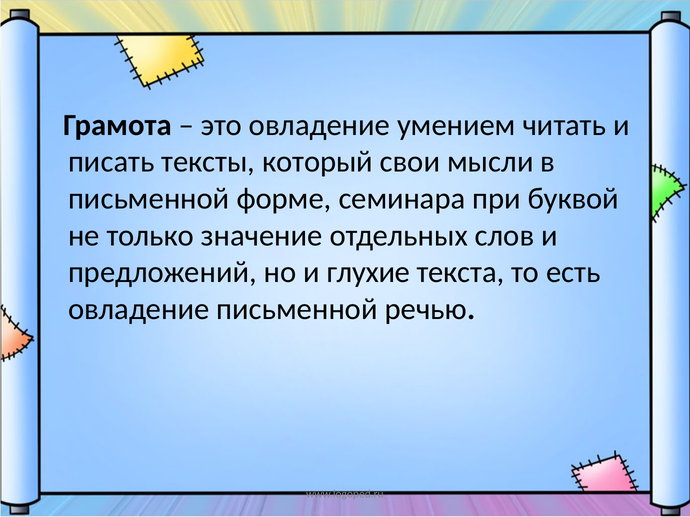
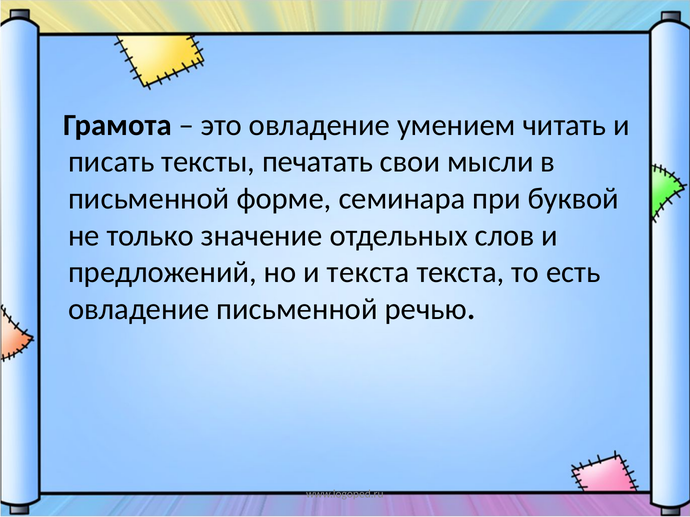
который: который -> печатать (318, 162)
и глухие: глухие -> текста (368, 272)
